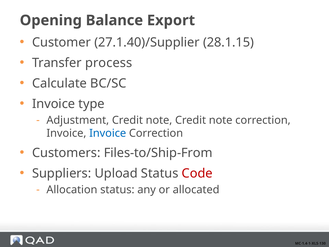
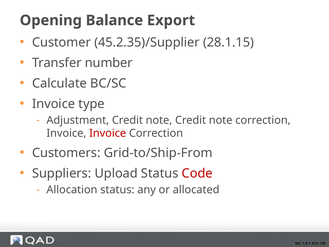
27.1.40)/Supplier: 27.1.40)/Supplier -> 45.2.35)/Supplier (147, 42)
process: process -> number (109, 63)
Invoice colour: blue -> red (108, 133)
Files-to/Ship-From: Files-to/Ship-From -> Grid-to/Ship-From (158, 153)
